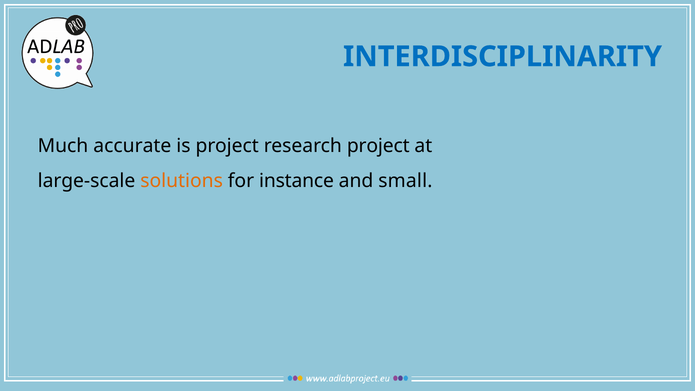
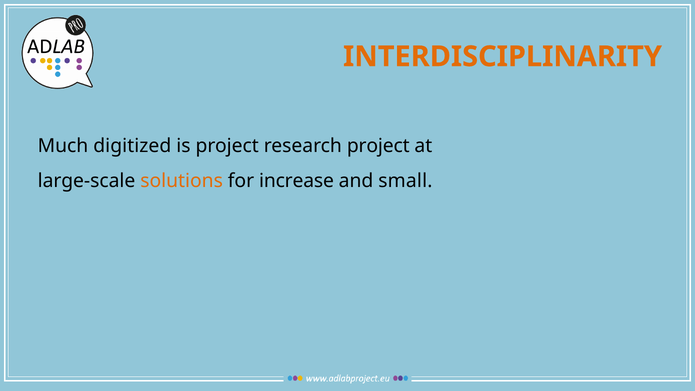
INTERDISCIPLINARITY colour: blue -> orange (502, 57)
accurate: accurate -> digitized (132, 146)
instance: instance -> increase (296, 181)
